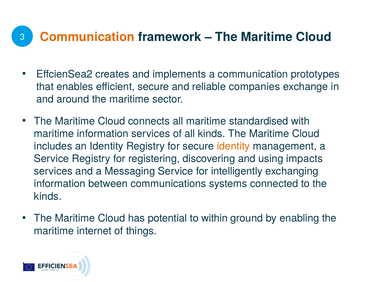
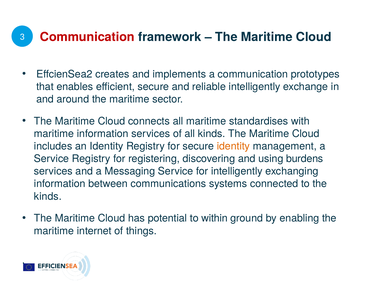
Communication colour: orange -> red (87, 37)
reliable companies: companies -> intelligently (255, 87)
standardised: standardised -> standardises (259, 121)
impacts: impacts -> burdens (305, 159)
